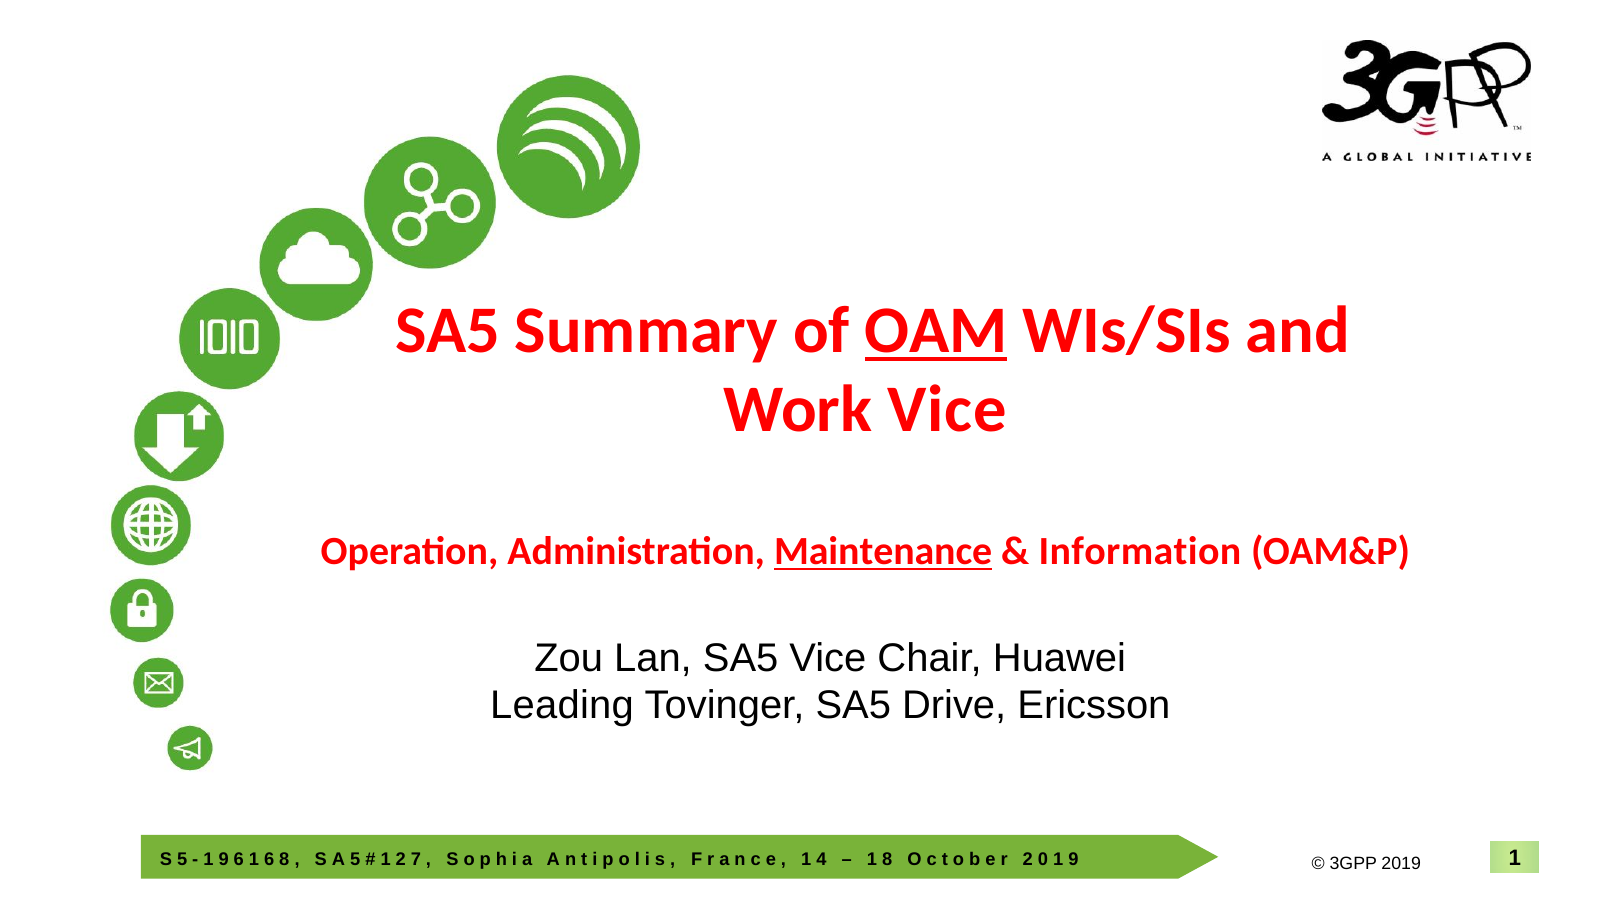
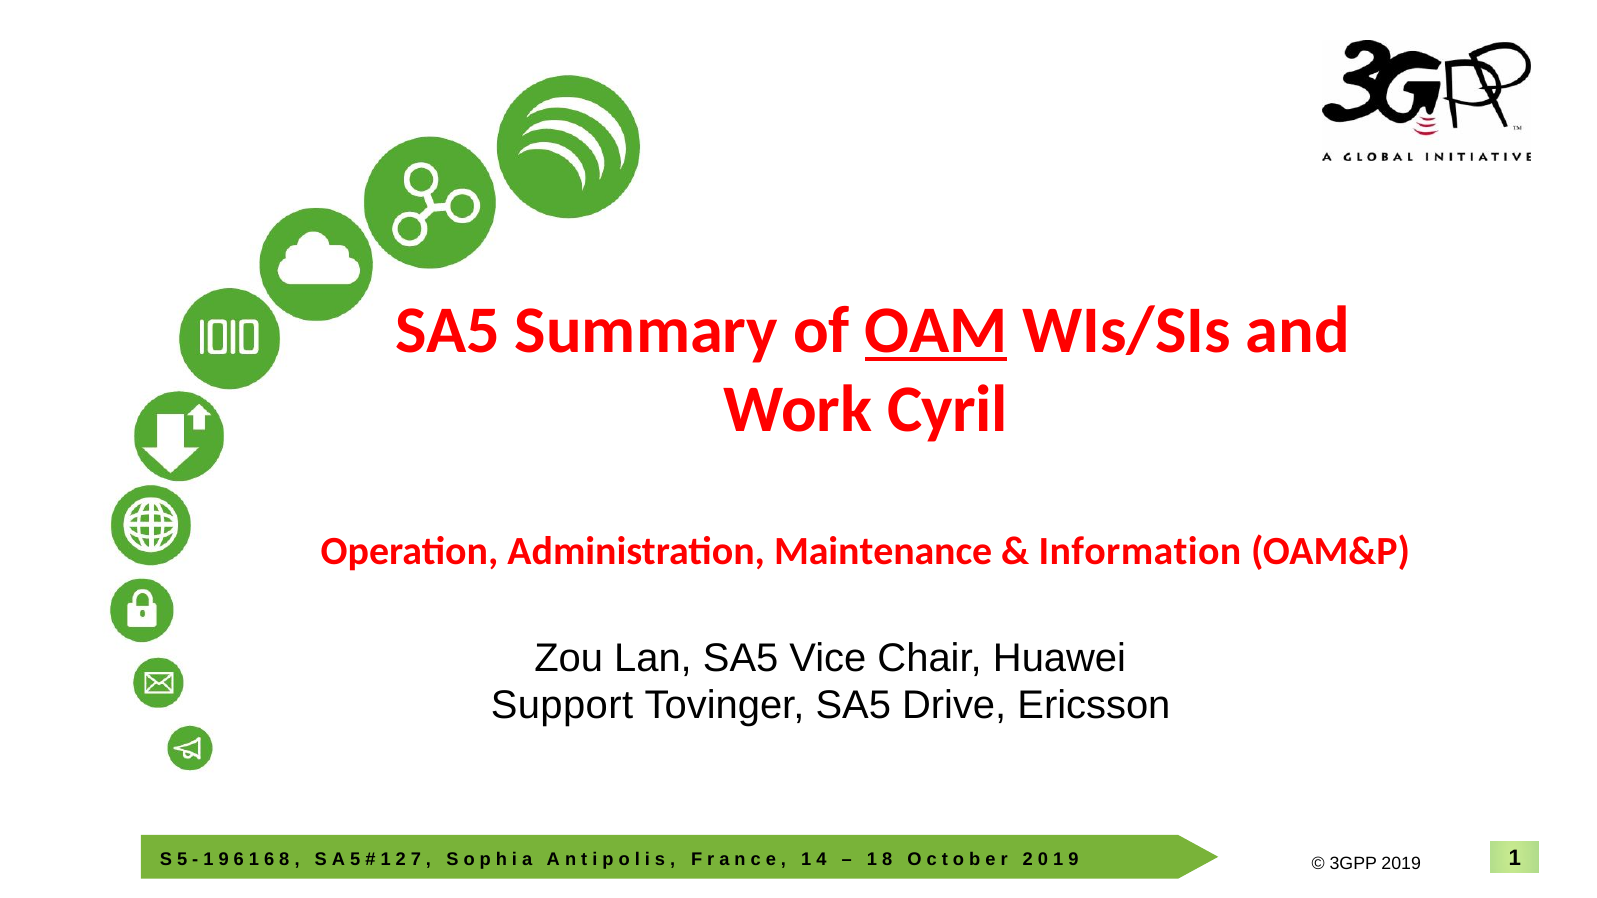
Work Vice: Vice -> Cyril (948, 410)
Maintenance underline: present -> none (883, 552)
Leading: Leading -> Support (562, 705)
